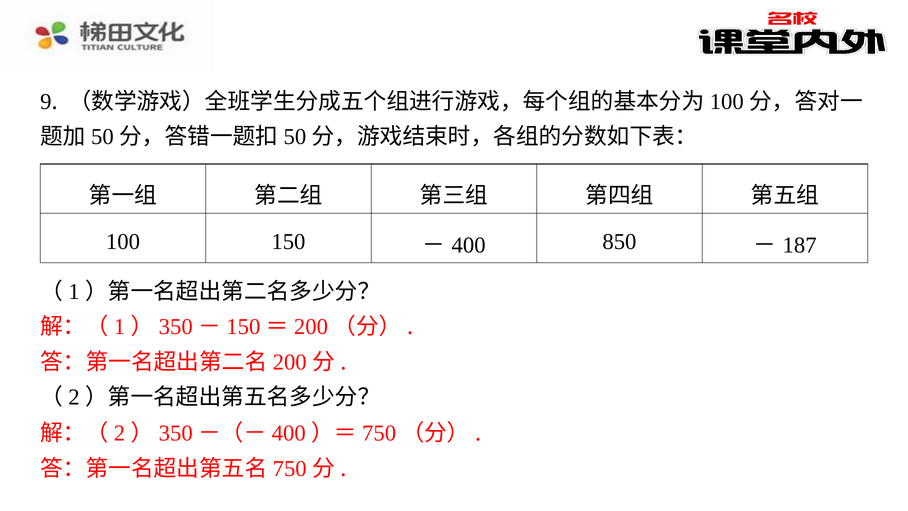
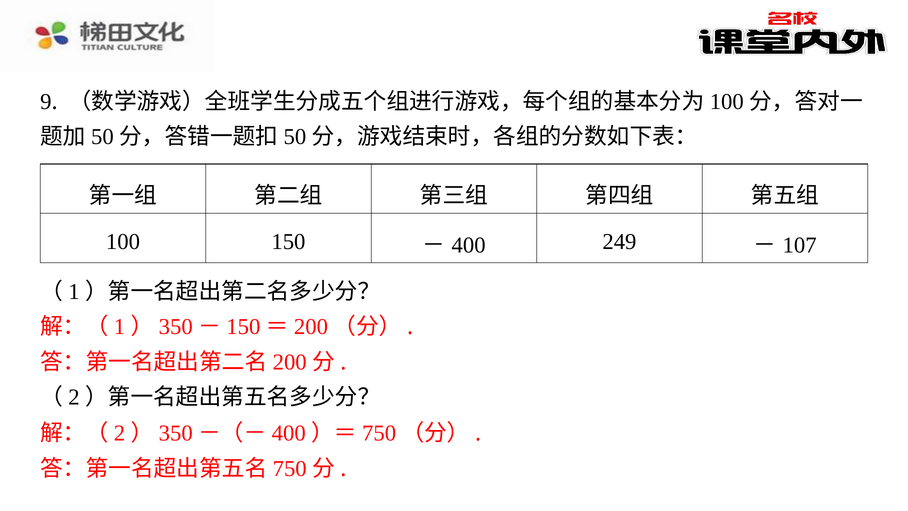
850: 850 -> 249 (619, 242)
187: 187 -> 107 (800, 245)
